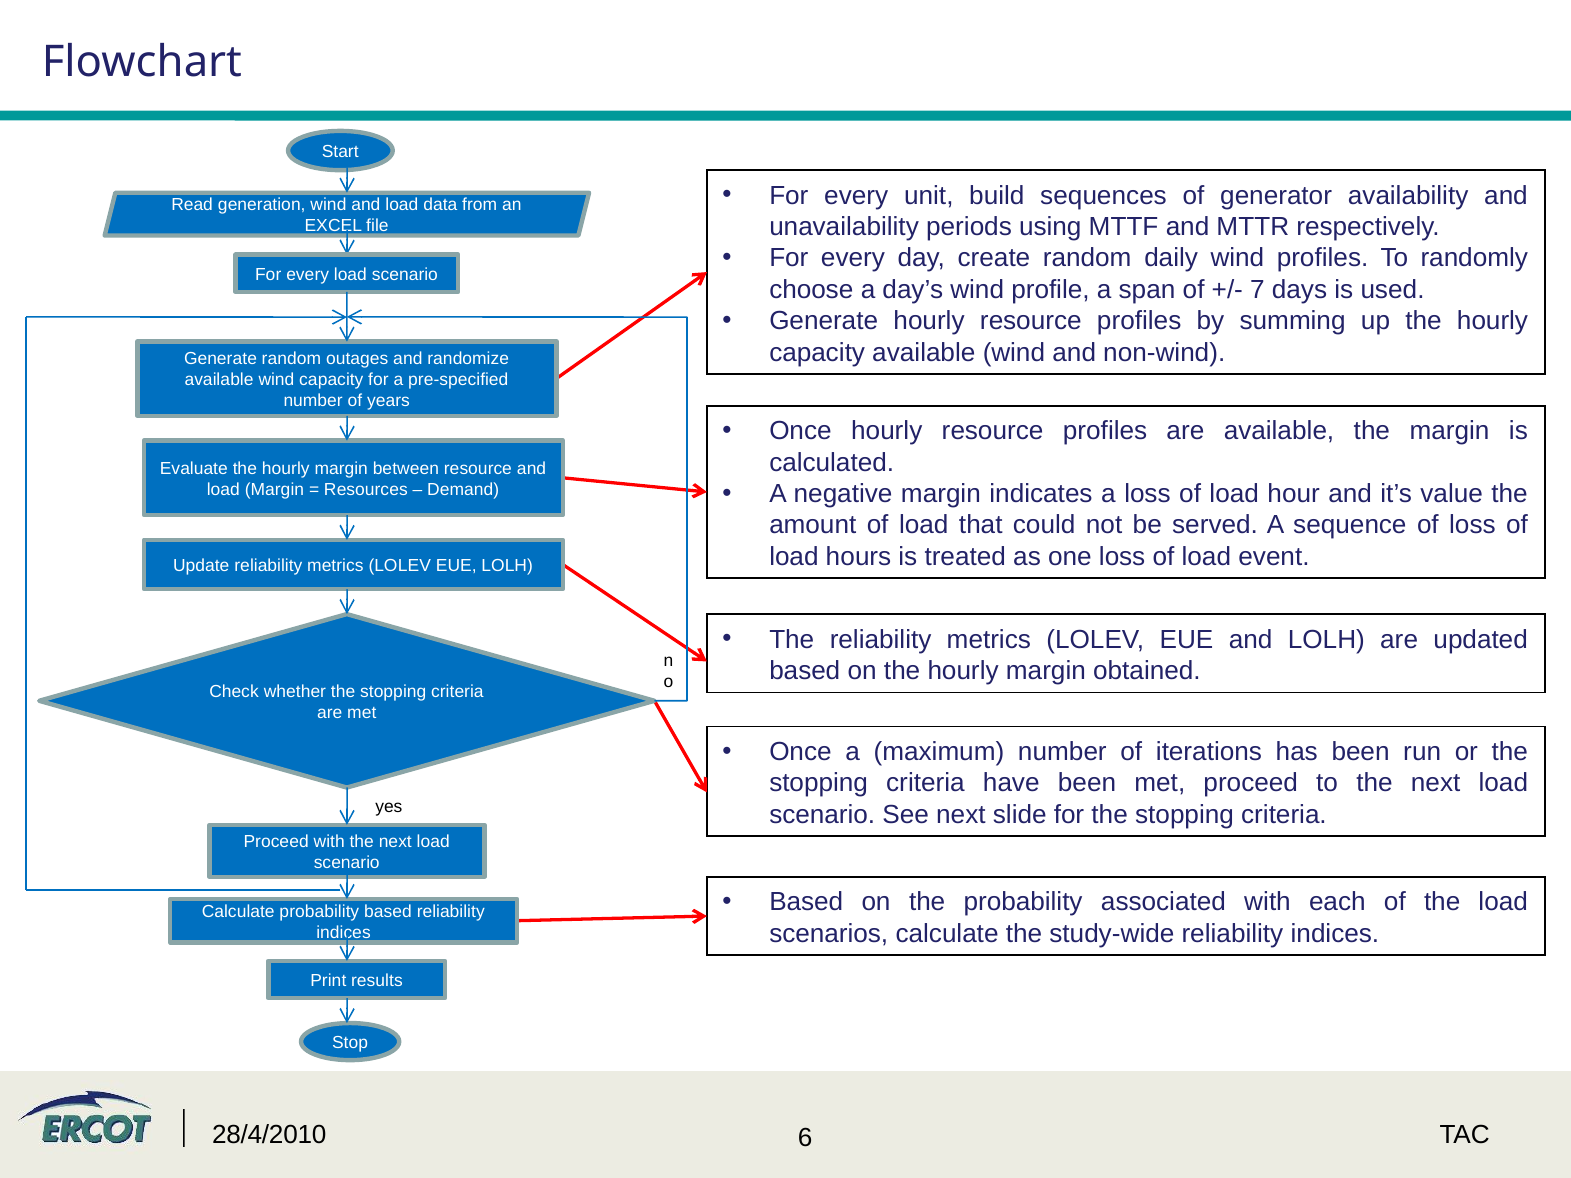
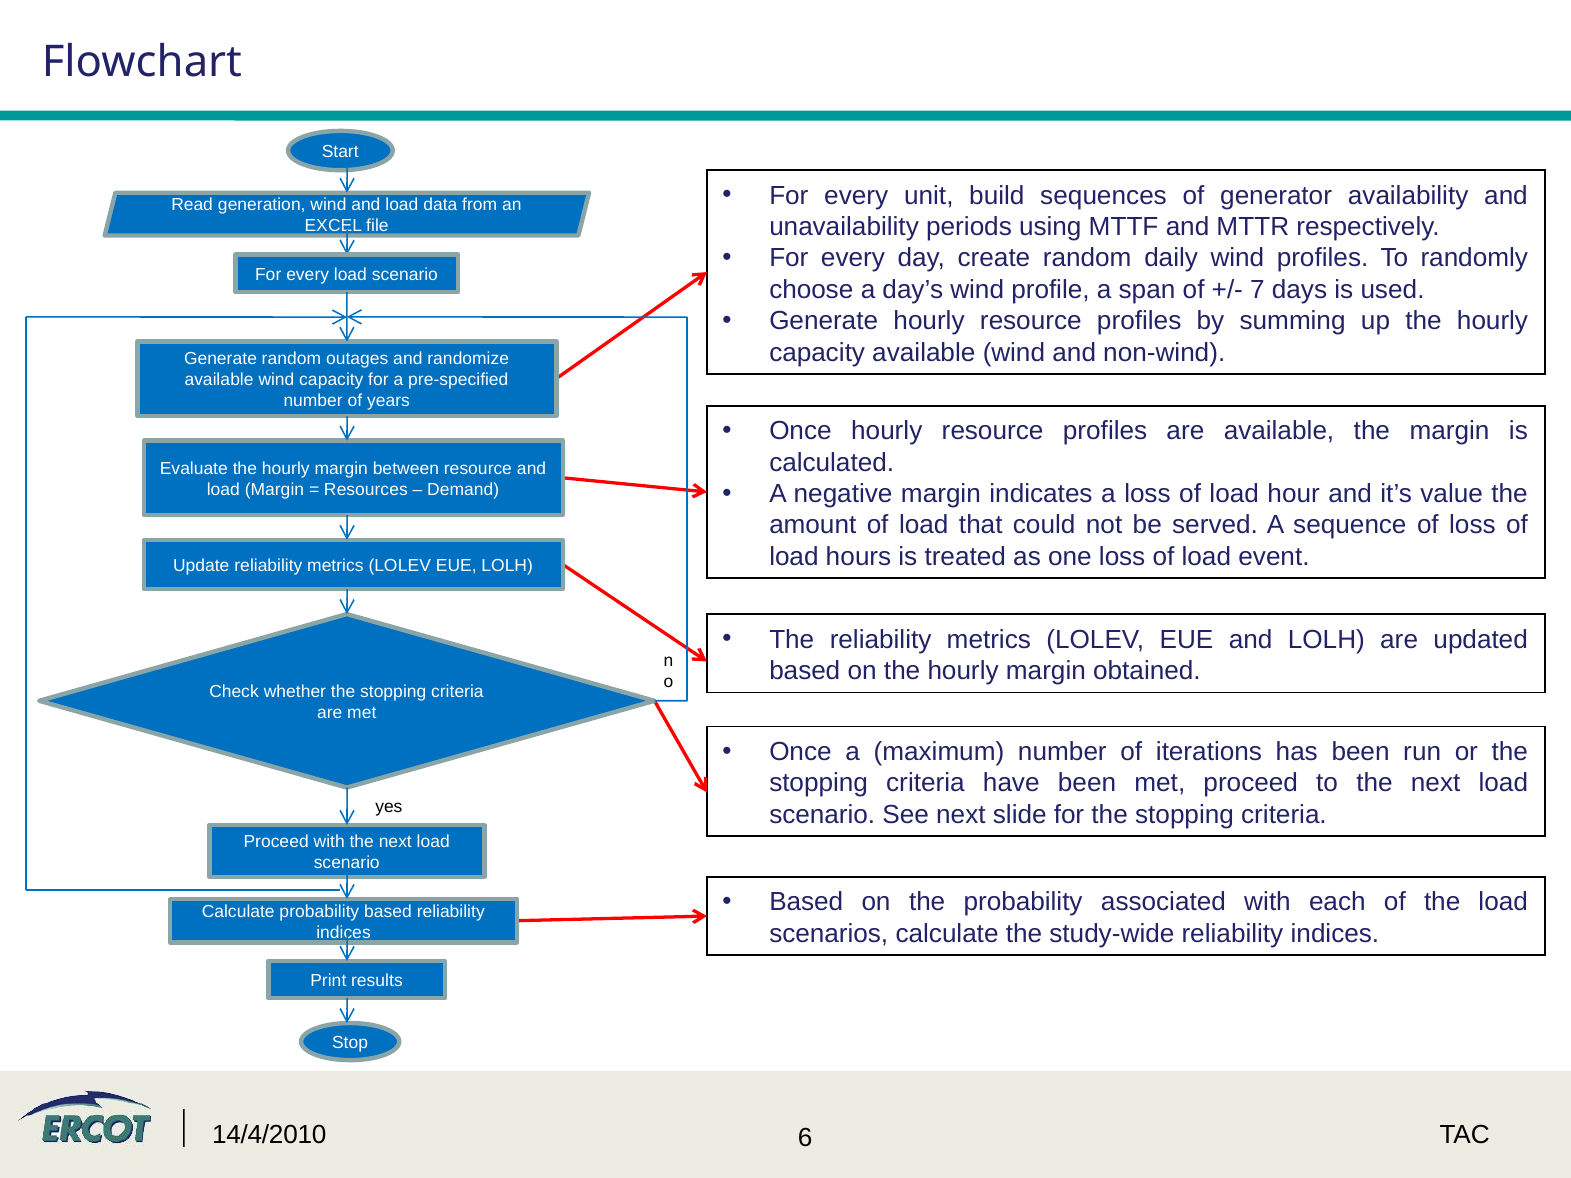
28/4/2010: 28/4/2010 -> 14/4/2010 (269, 1135)
